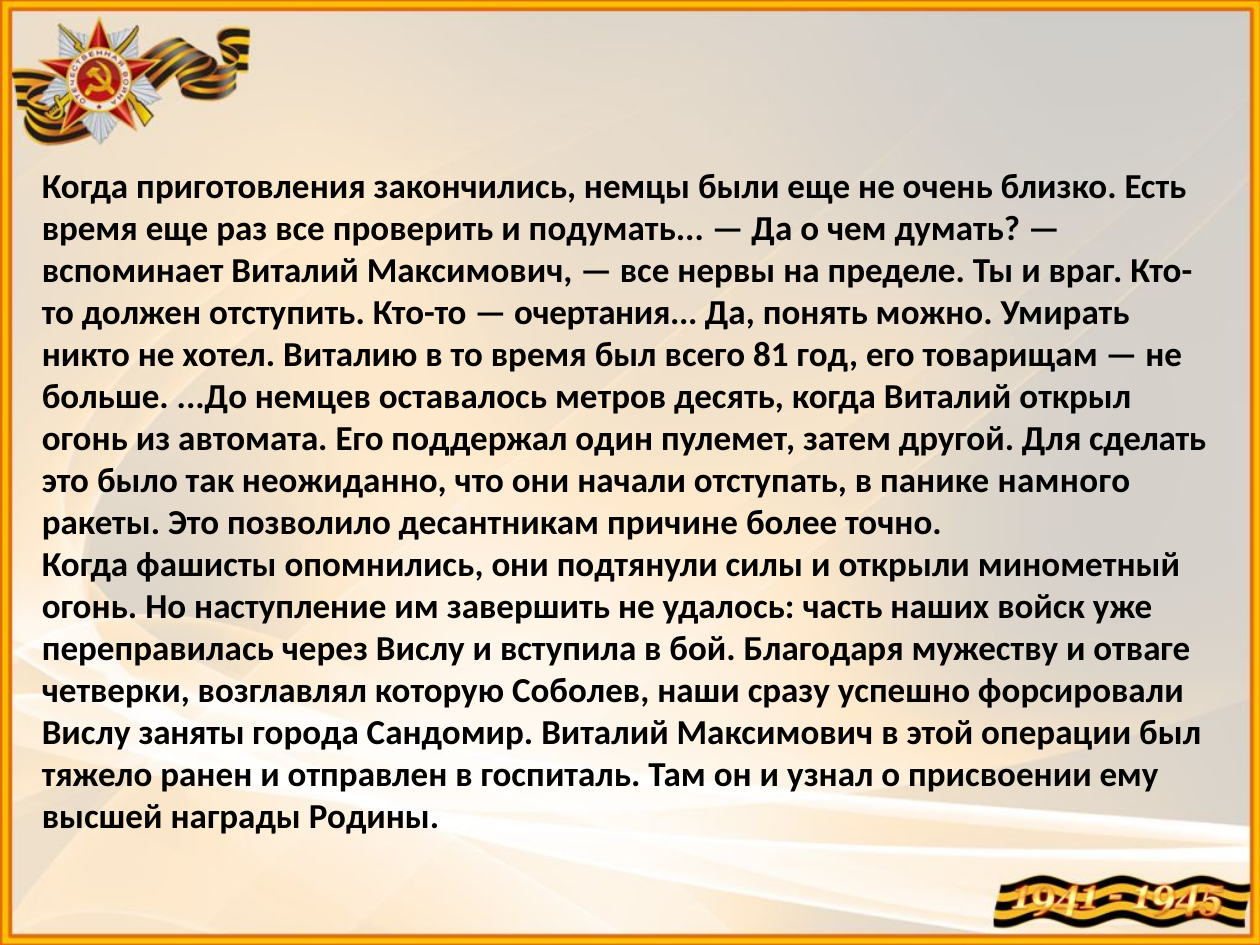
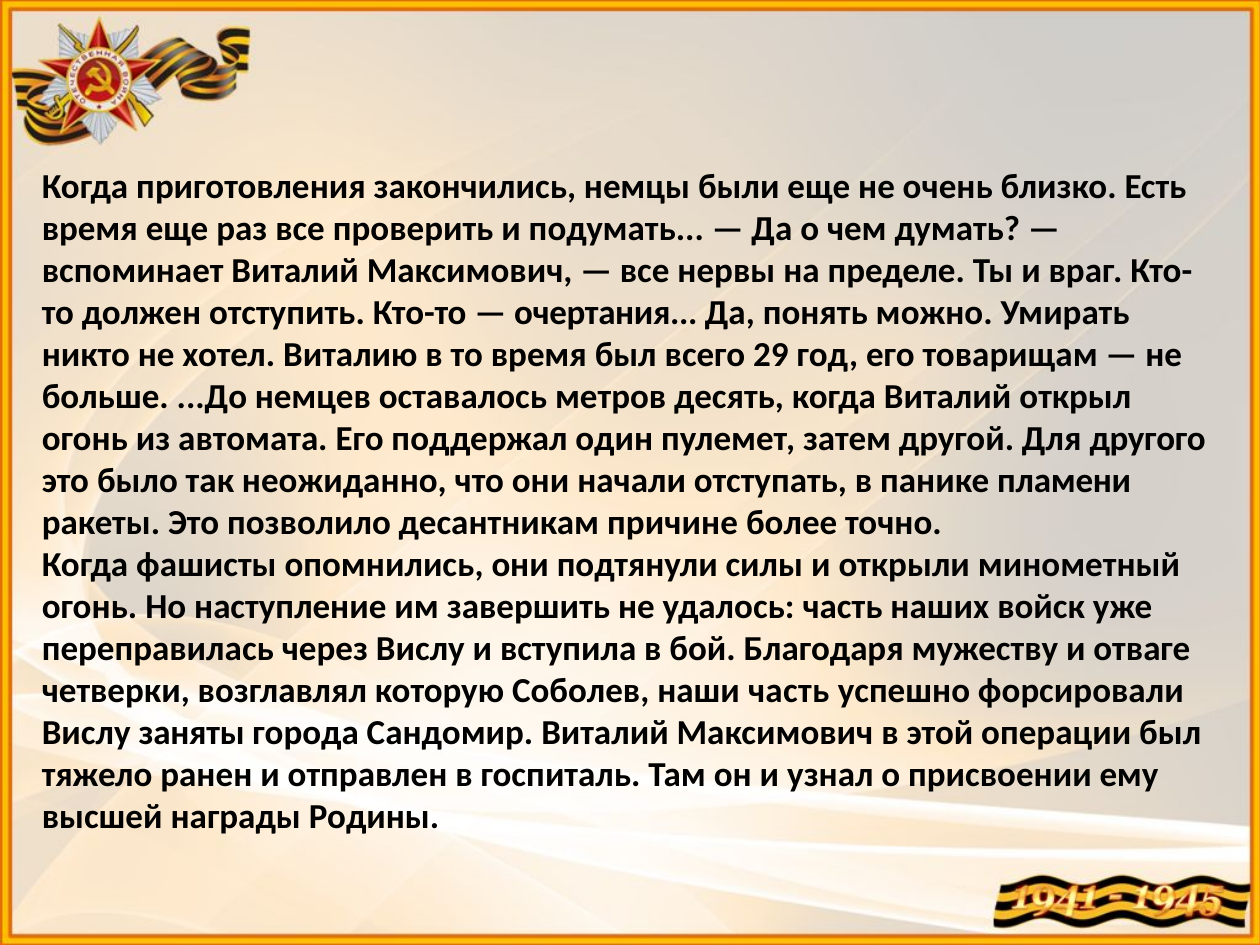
81: 81 -> 29 (771, 355)
сделать: сделать -> другого (1148, 439)
намного: намного -> пламени (1064, 481)
наши сразу: сразу -> часть (789, 691)
